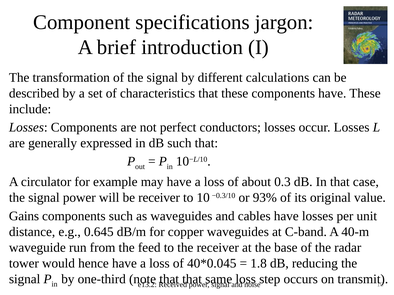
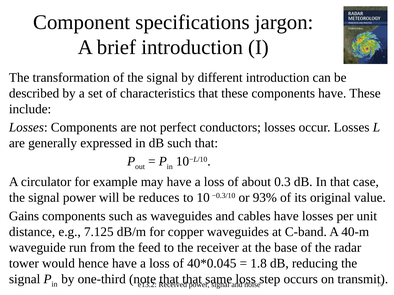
different calculations: calculations -> introduction (278, 78)
be receiver: receiver -> reduces (159, 198)
0.645: 0.645 -> 7.125 (99, 232)
